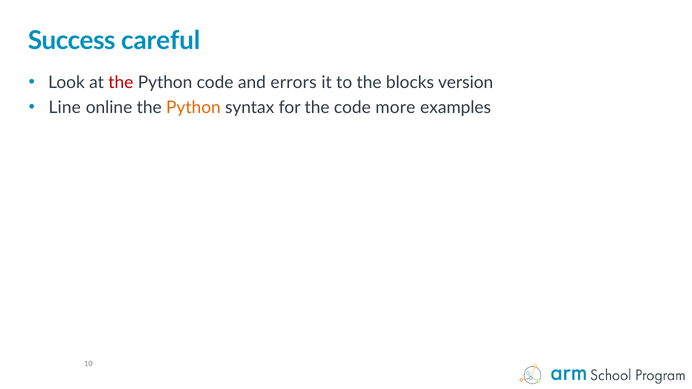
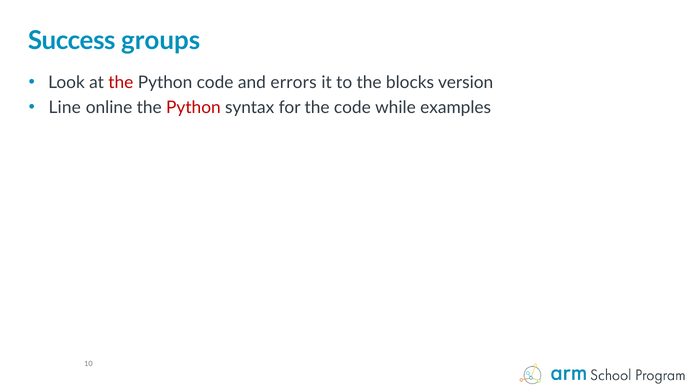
careful: careful -> groups (161, 41)
Python colour: orange -> red (193, 108)
more: more -> while (395, 108)
